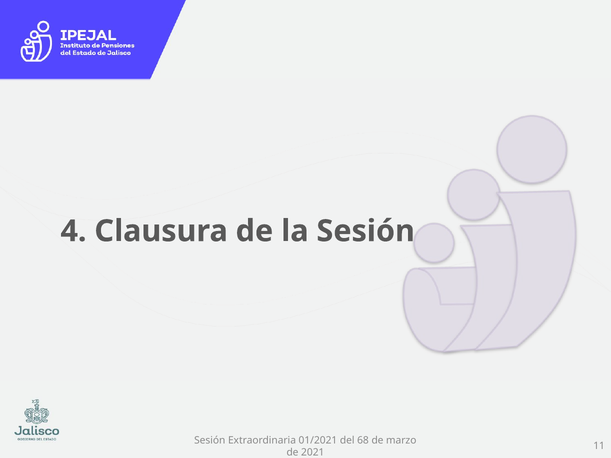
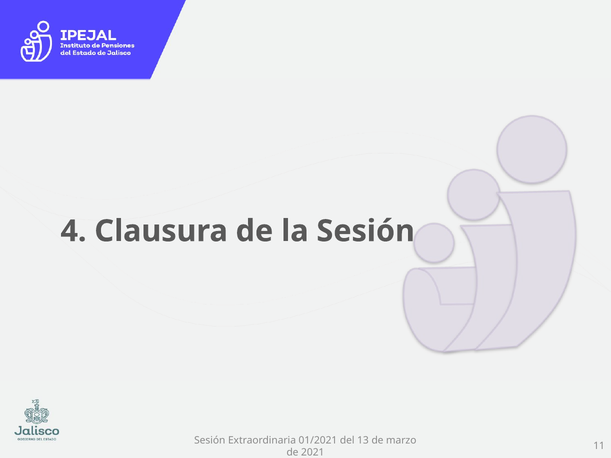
68: 68 -> 13 (363, 441)
